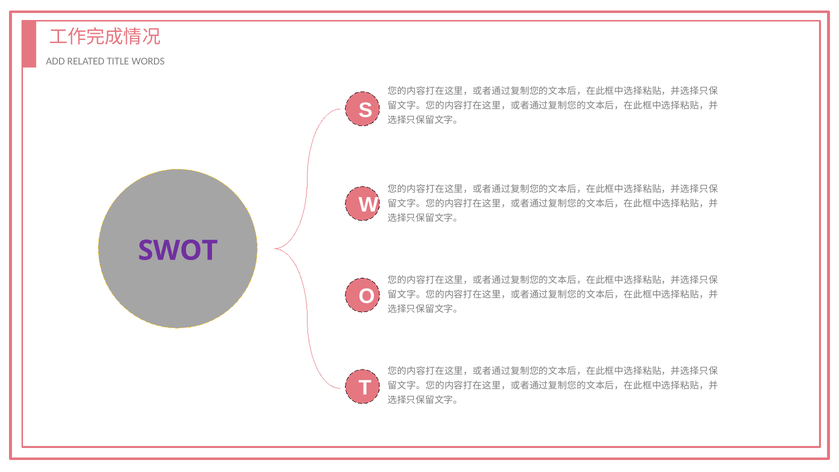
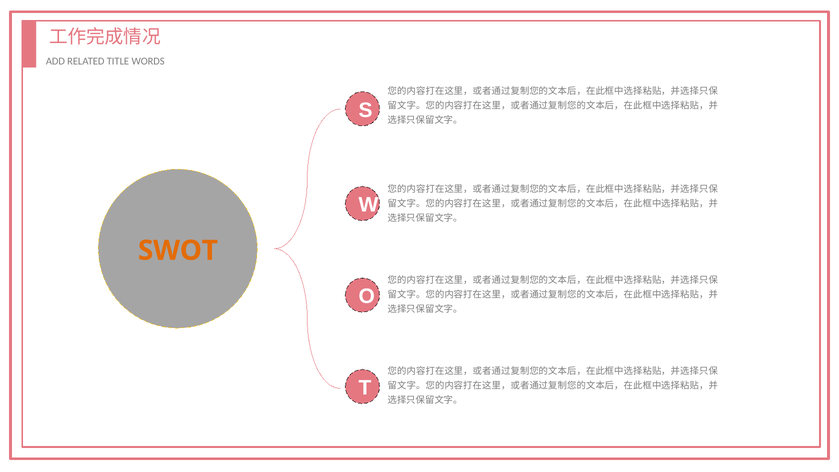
SWOT colour: purple -> orange (178, 251)
